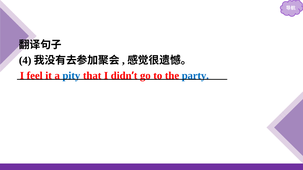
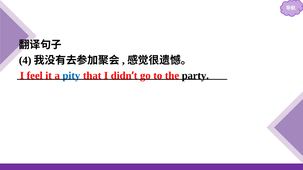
party colour: blue -> black (195, 76)
